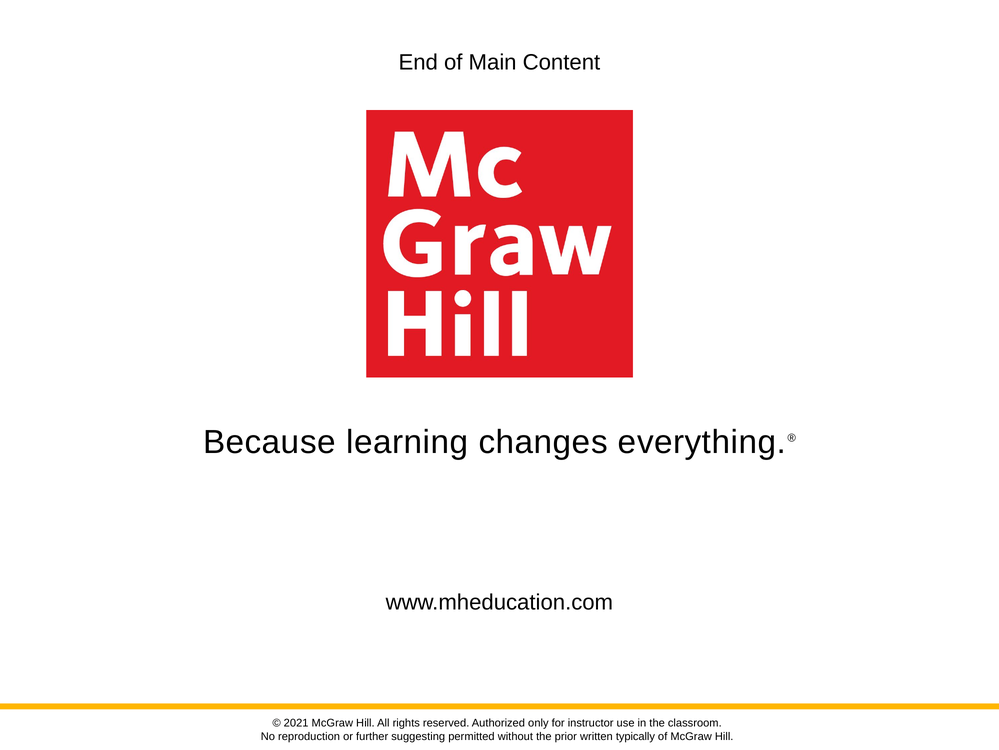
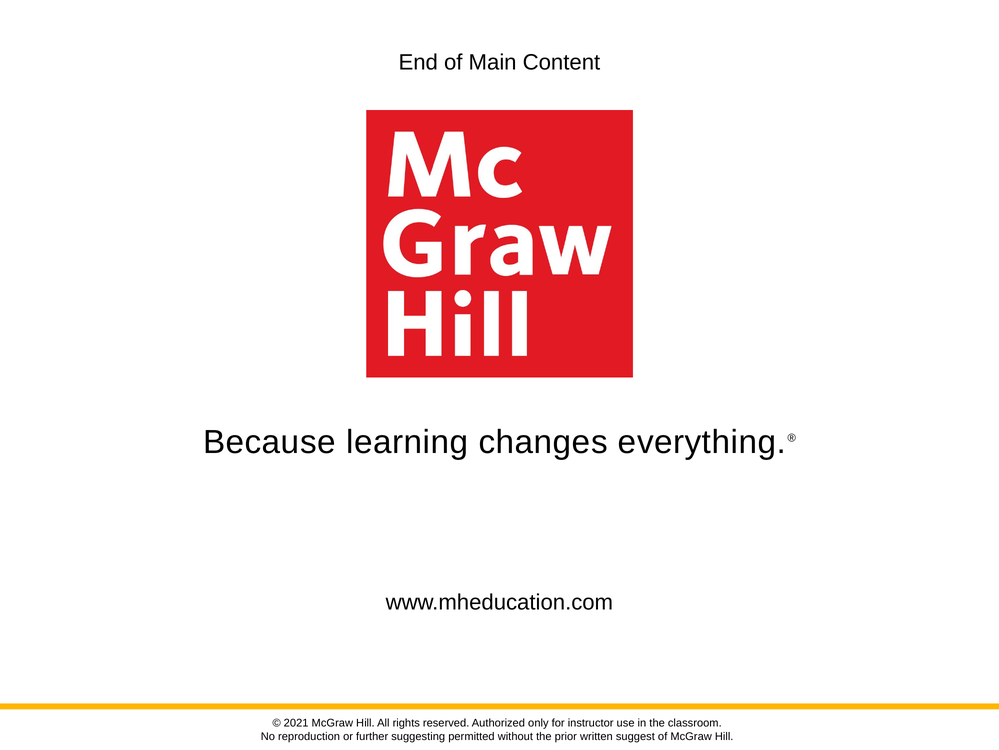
typically: typically -> suggest (635, 736)
